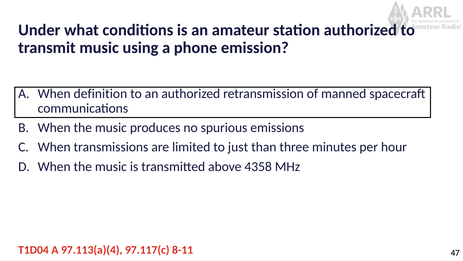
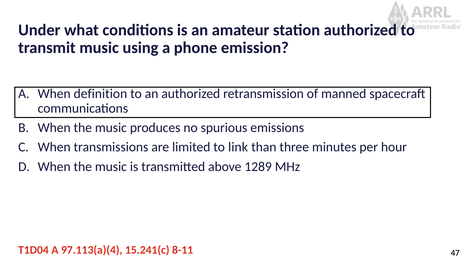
just: just -> link (238, 147)
4358: 4358 -> 1289 (258, 166)
97.117(c: 97.117(c -> 15.241(c (147, 249)
